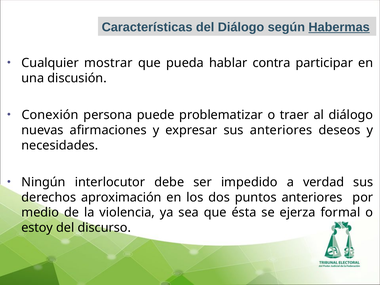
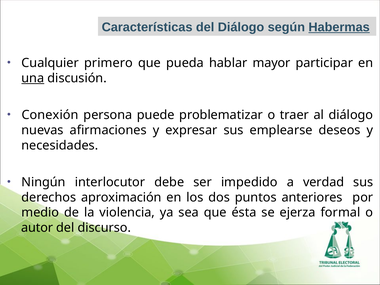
mostrar: mostrar -> primero (108, 63)
contra: contra -> mayor (271, 63)
una underline: none -> present (33, 78)
sus anteriores: anteriores -> emplearse (281, 130)
estoy: estoy -> autor (37, 228)
